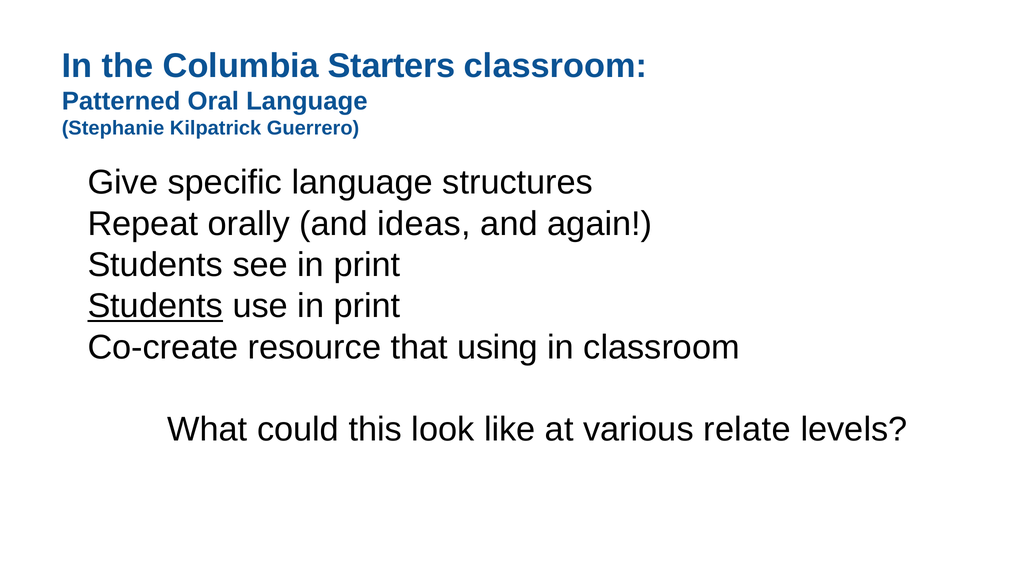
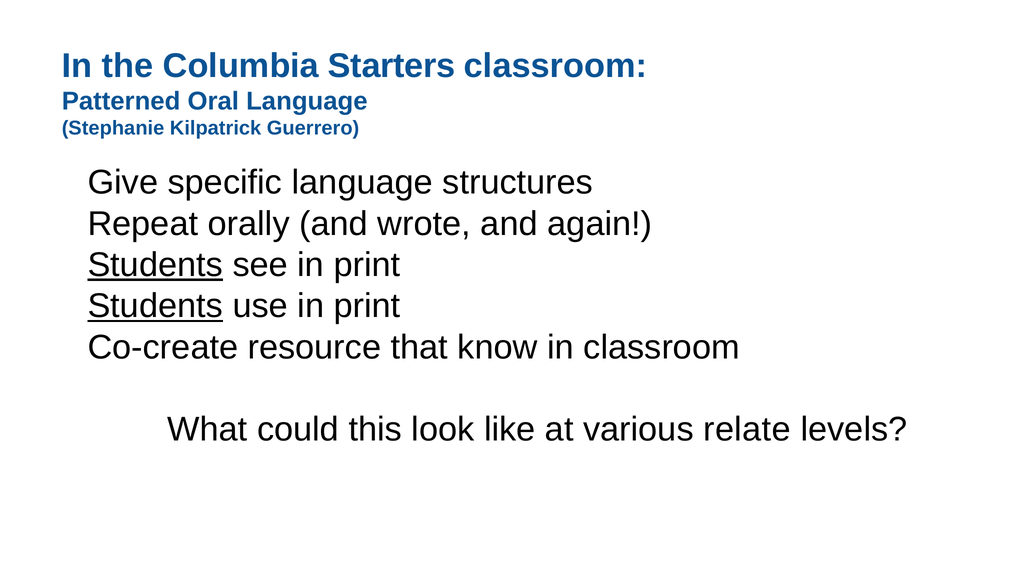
ideas: ideas -> wrote (424, 224)
Students underline: none -> present (155, 265)
using: using -> know (498, 348)
